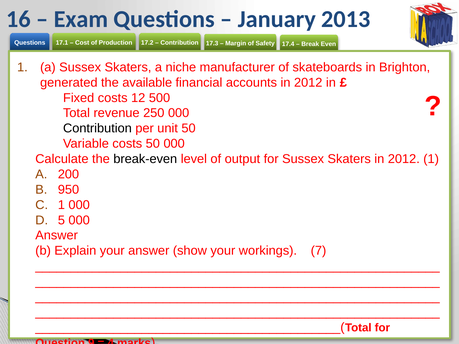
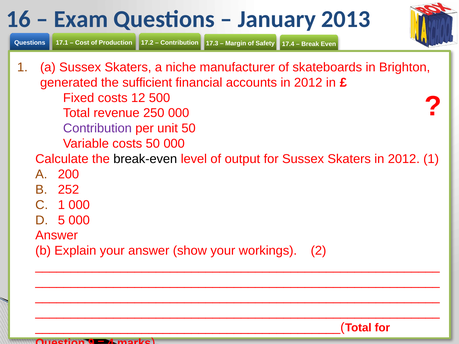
available: available -> sufficient (147, 83)
Contribution colour: black -> purple (97, 128)
950: 950 -> 252 (68, 190)
7: 7 -> 2 (318, 251)
